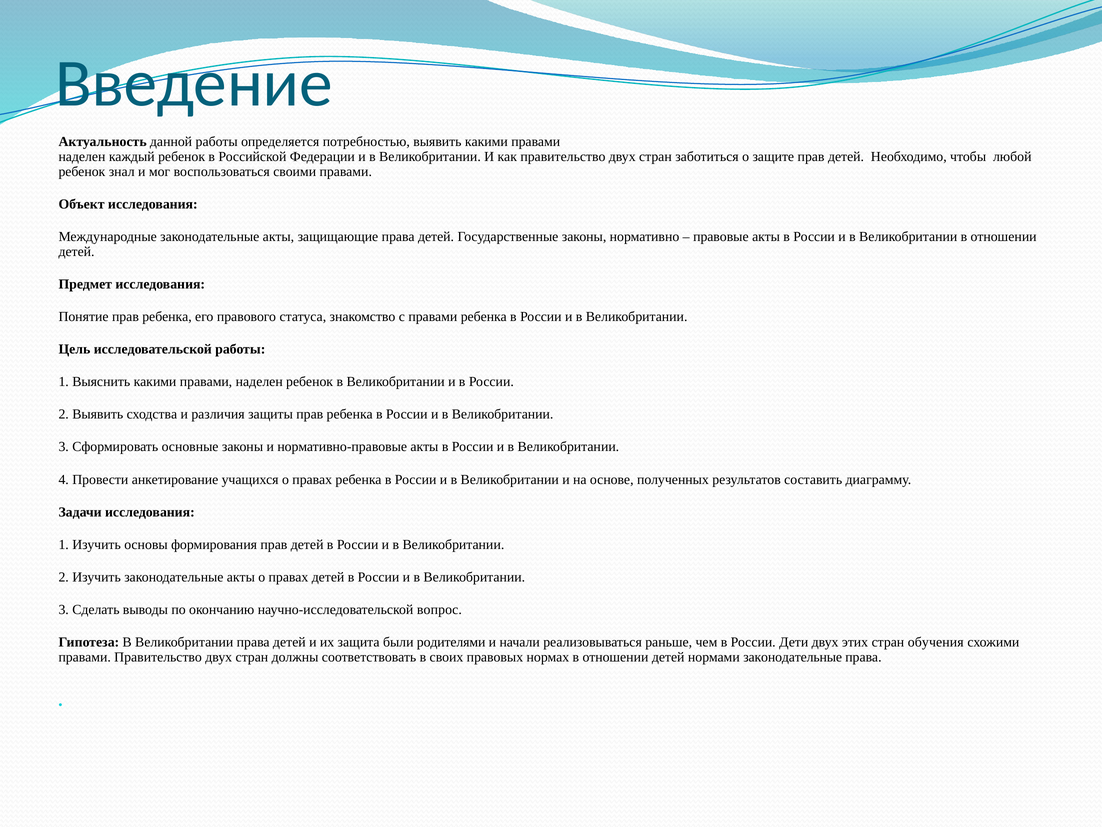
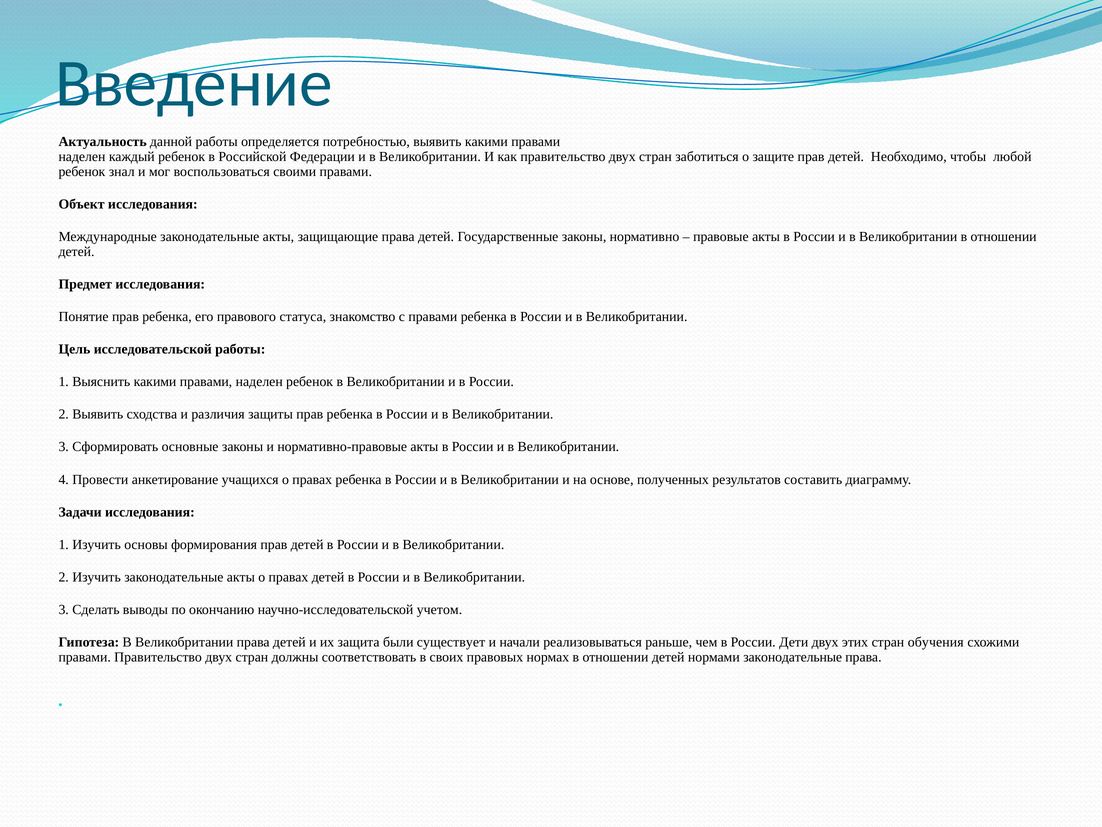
вопрос: вопрос -> учетом (439, 609)
родителями: родителями -> существует (451, 642)
